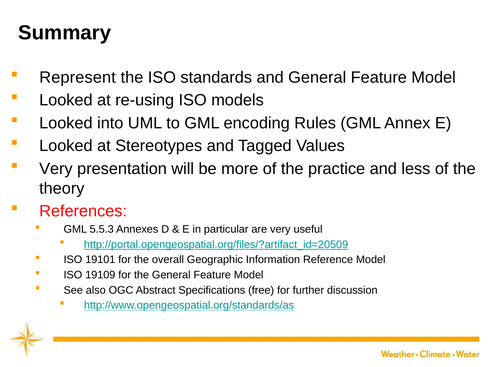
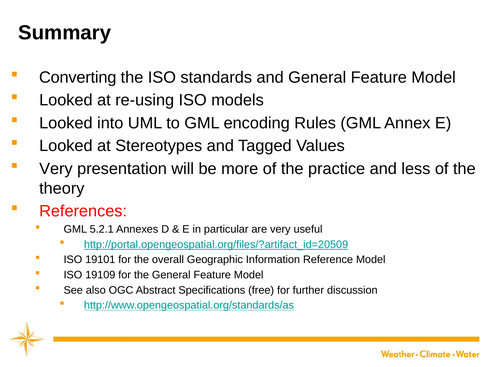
Represent: Represent -> Converting (78, 77)
5.5.3: 5.5.3 -> 5.2.1 (102, 229)
